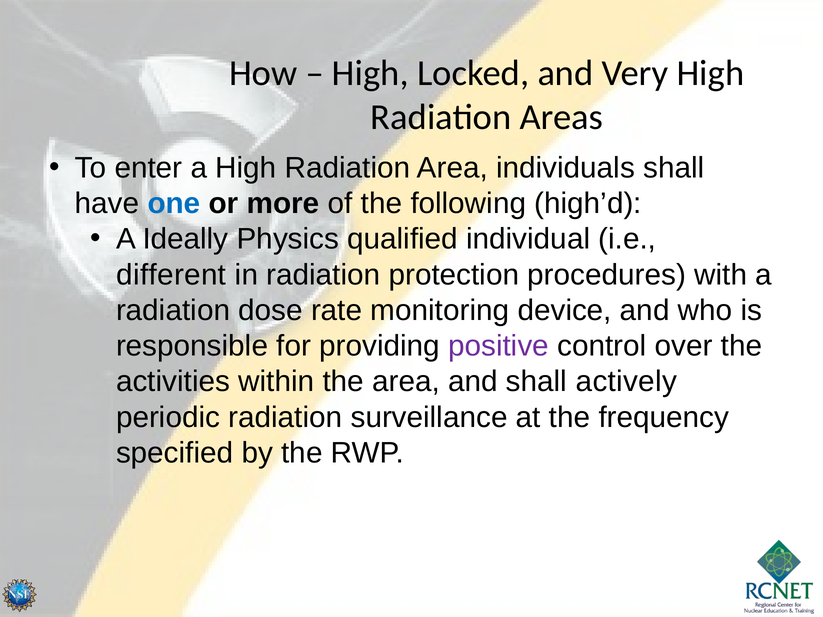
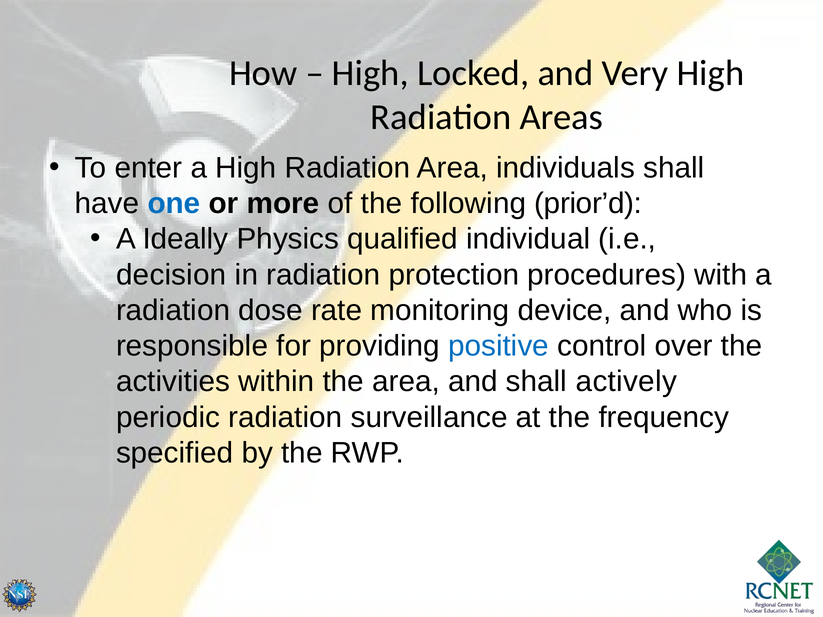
high’d: high’d -> prior’d (588, 204)
different: different -> decision (171, 275)
positive colour: purple -> blue (499, 346)
